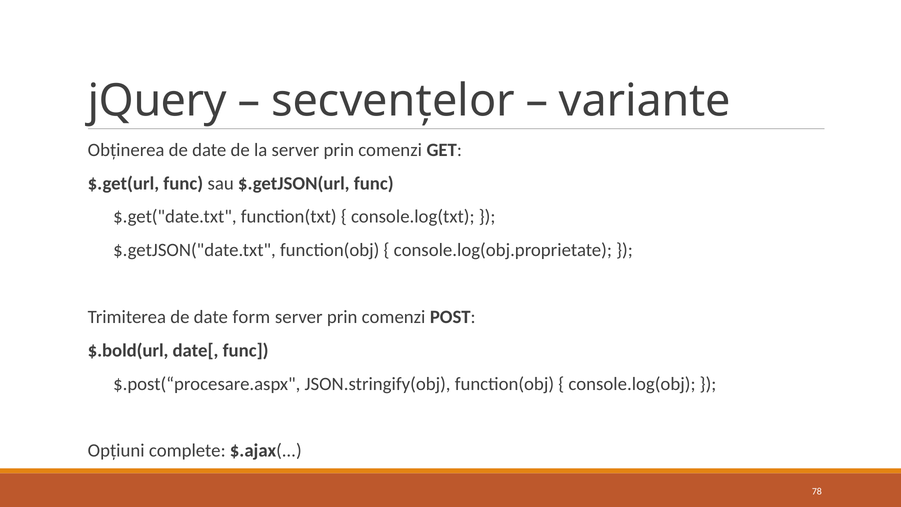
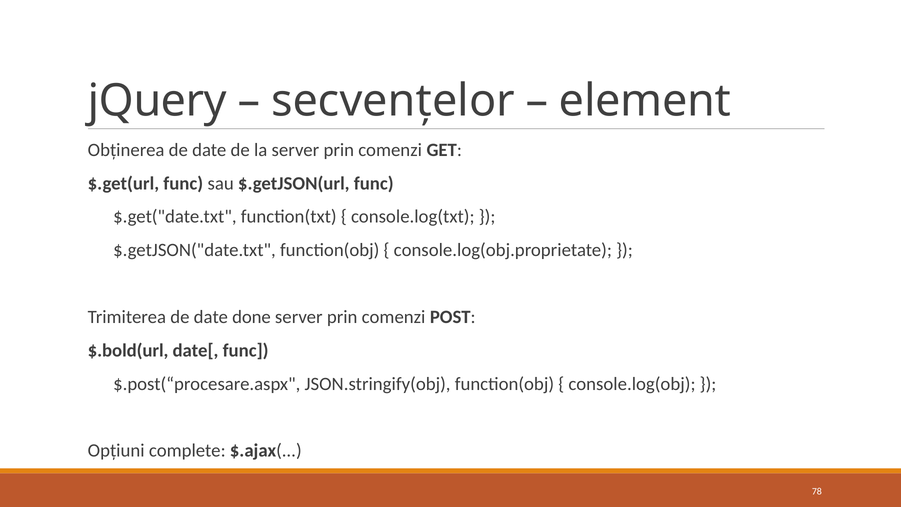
variante: variante -> element (645, 101)
form: form -> done (252, 317)
